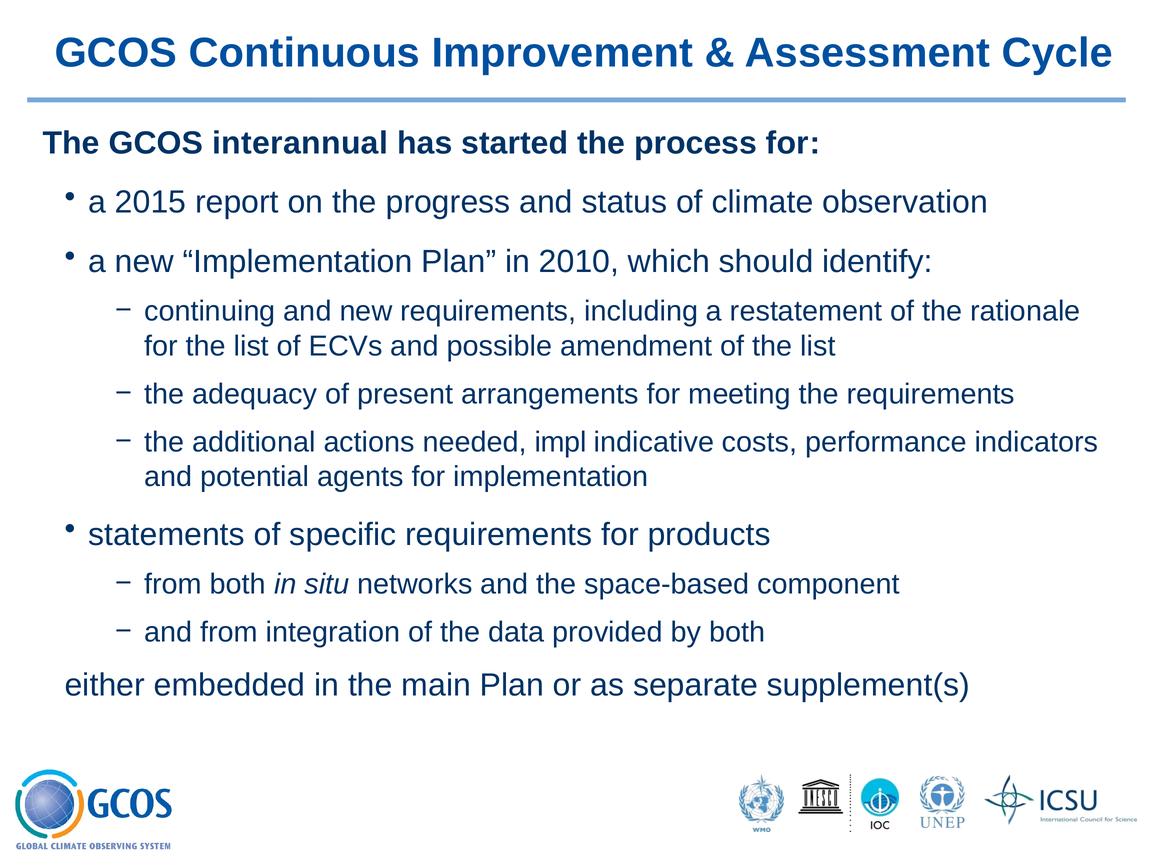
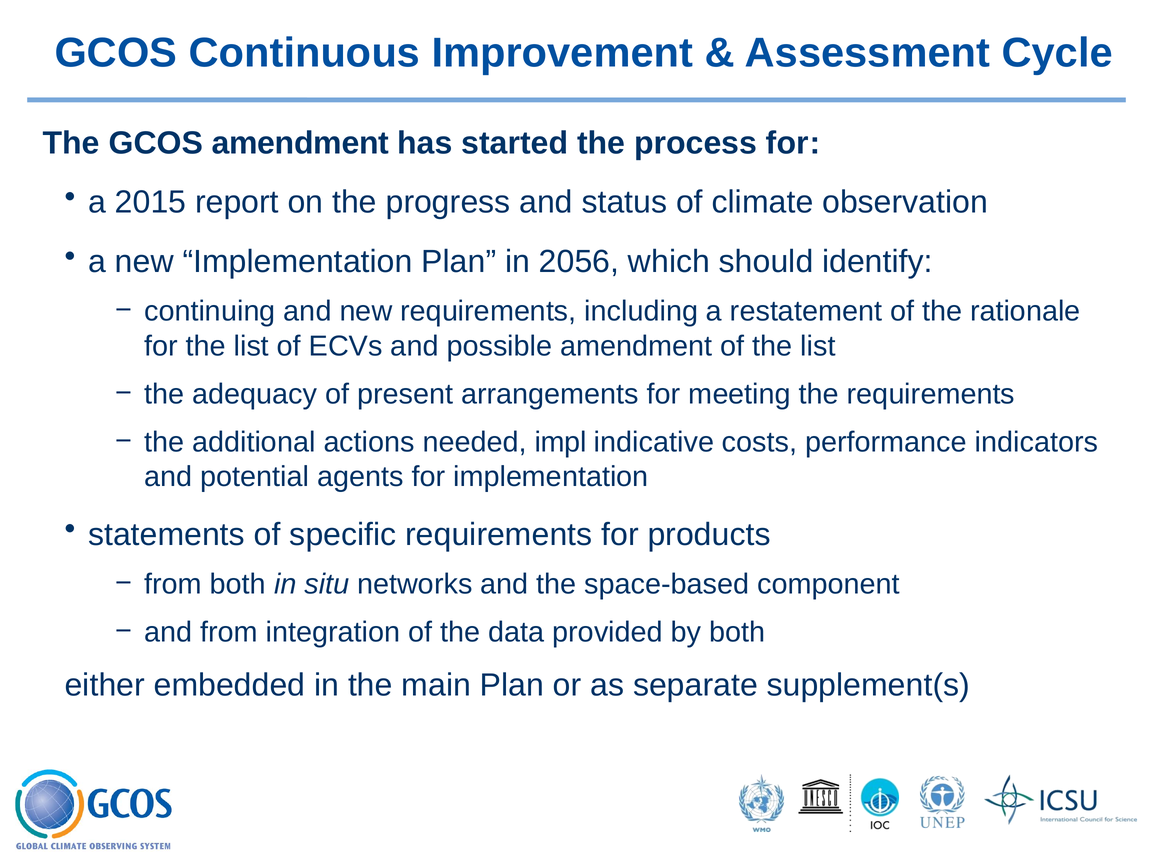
GCOS interannual: interannual -> amendment (300, 143)
2010: 2010 -> 2056 (579, 262)
